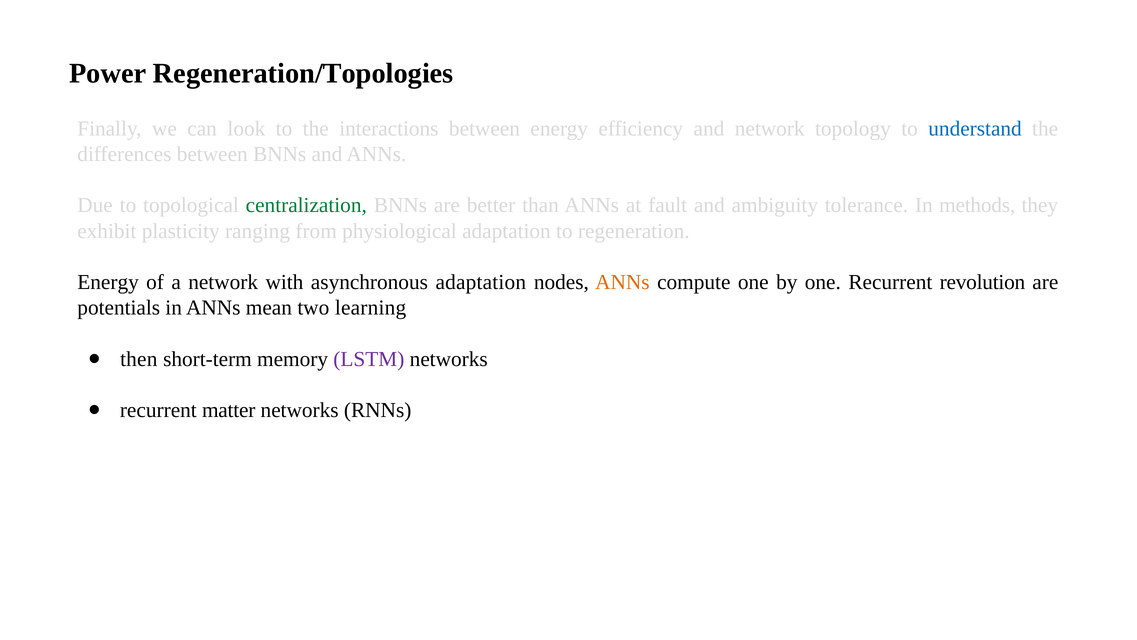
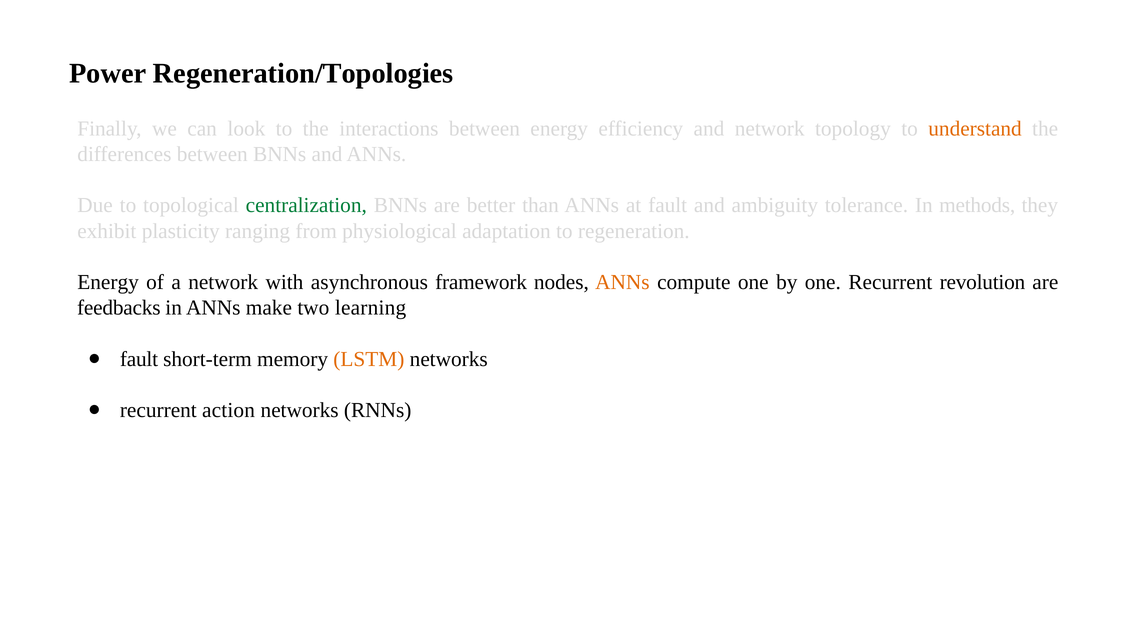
understand colour: blue -> orange (975, 128)
asynchronous adaptation: adaptation -> framework (481, 282)
potentials: potentials -> feedbacks (119, 308)
mean: mean -> make (269, 308)
then: then -> fault (139, 359)
LSTM colour: purple -> orange (369, 359)
matter: matter -> action (228, 410)
